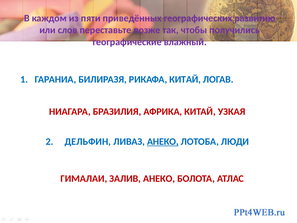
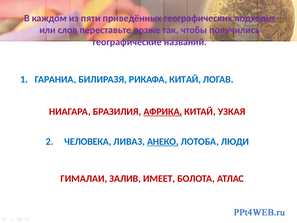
развитию: развитию -> подходит (255, 18)
влажный: влажный -> названий (185, 42)
АФРИКА underline: none -> present (163, 112)
ДЕЛЬФИН: ДЕЛЬФИН -> ЧЕЛОВЕКА (88, 142)
ЗАЛИВ АНЕКО: АНЕКО -> ИМЕЕТ (159, 178)
